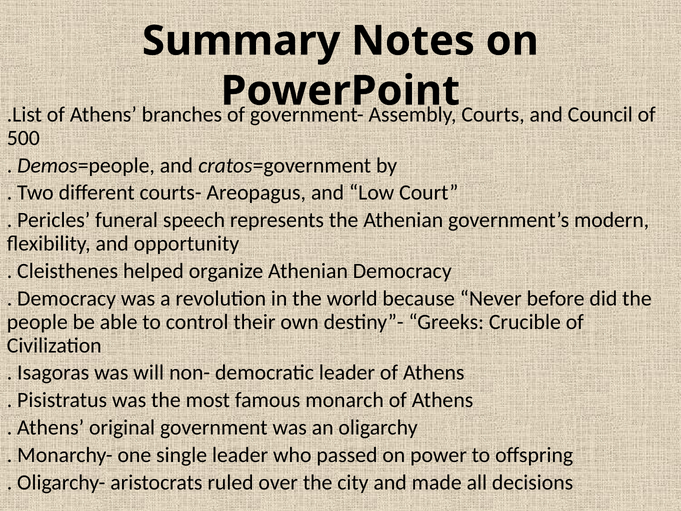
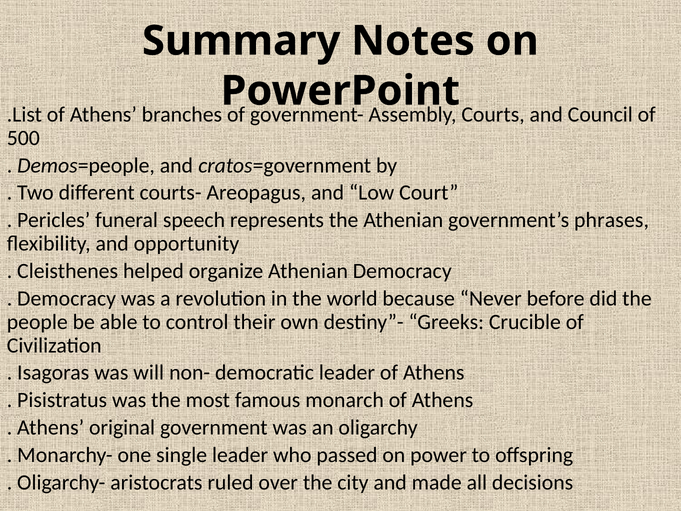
modern: modern -> phrases (612, 220)
